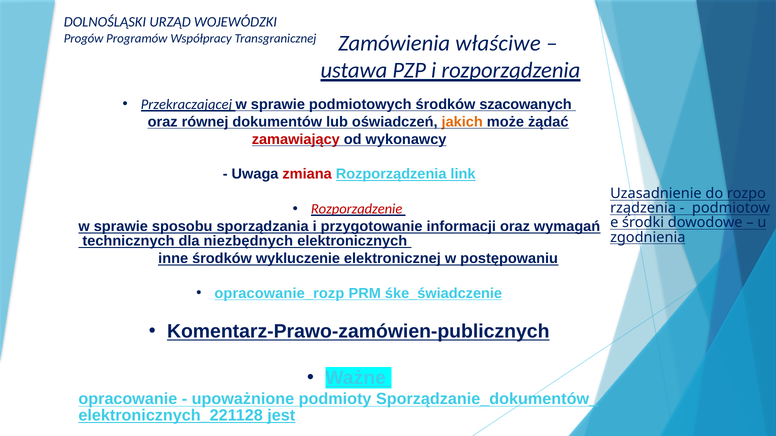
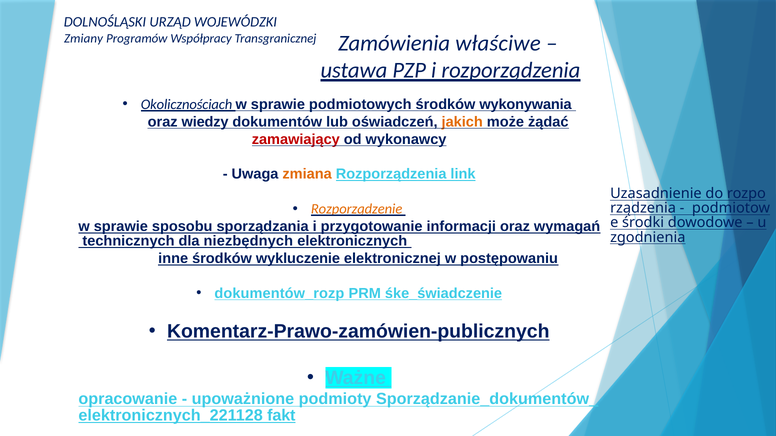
Progów: Progów -> Zmiany (83, 39)
Przekraczającej: Przekraczającej -> Okolicznościach (187, 105)
szacowanych: szacowanych -> wykonywania (526, 105)
równej: równej -> wiedzy (205, 122)
zmiana colour: red -> orange (307, 174)
Rozporządzenie colour: red -> orange (357, 209)
opracowanie_rozp: opracowanie_rozp -> dokumentów_rozp (279, 294)
jest: jest -> fakt (281, 416)
